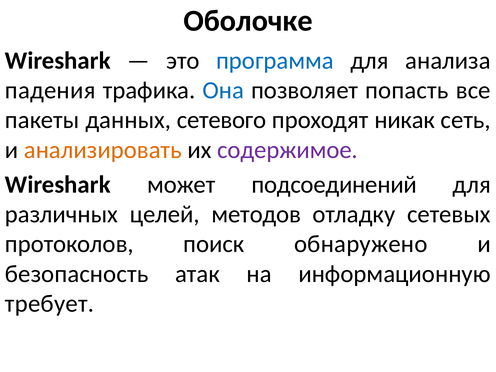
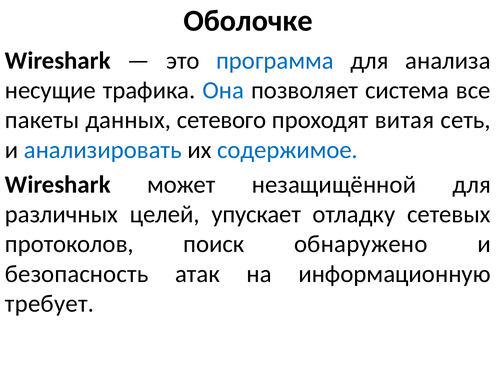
падения: падения -> несущие (50, 90)
попасть: попасть -> система (407, 90)
никак: никак -> витая (404, 120)
анализировать colour: orange -> blue (103, 150)
содержимое colour: purple -> blue (288, 150)
подсоединений: подсоединений -> незащищённой (334, 185)
методов: методов -> упускает (256, 214)
